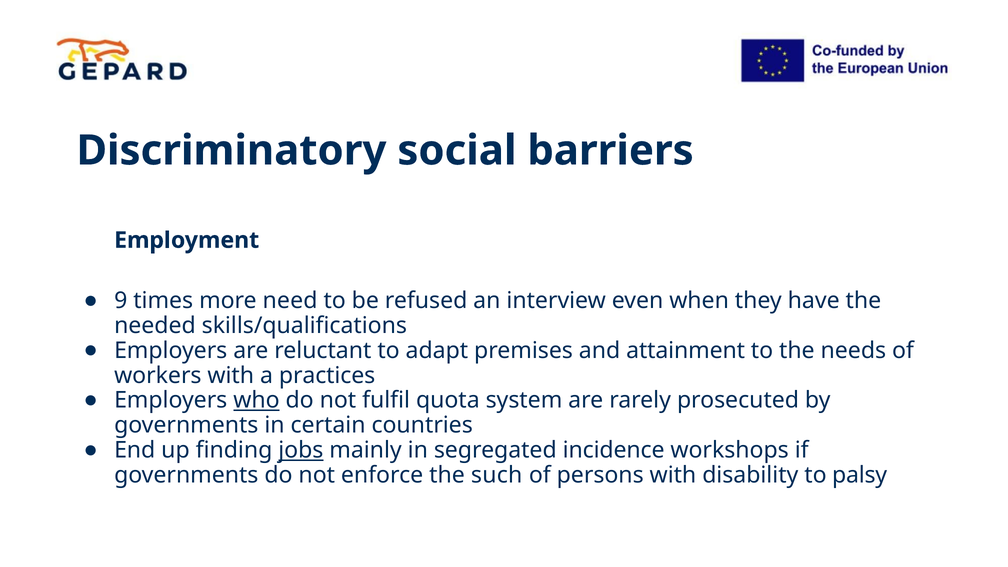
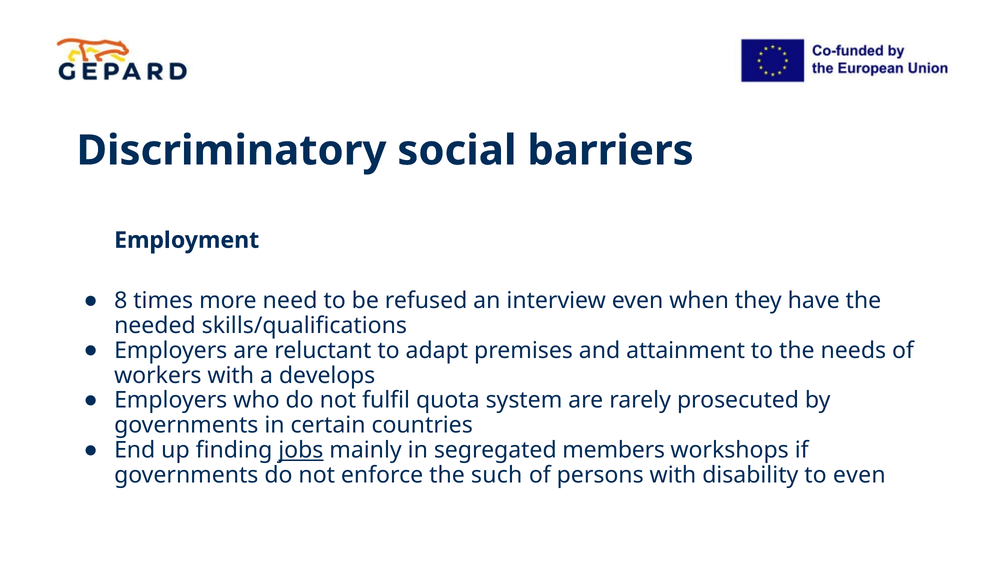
9: 9 -> 8 (121, 301)
practices: practices -> develops (327, 375)
who underline: present -> none (256, 400)
incidence: incidence -> members (614, 450)
to palsy: palsy -> even (859, 475)
